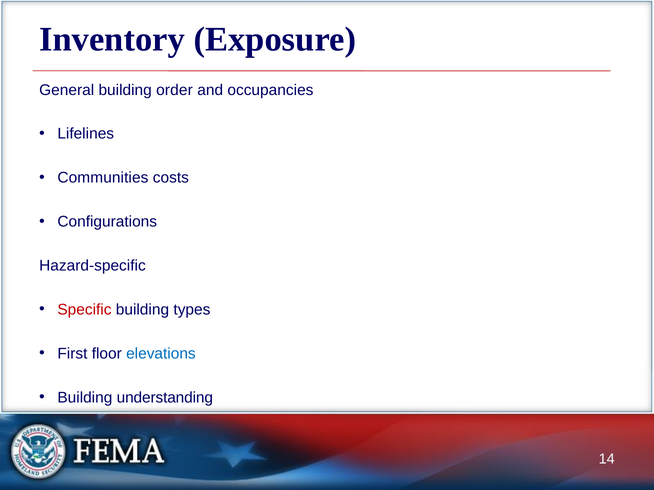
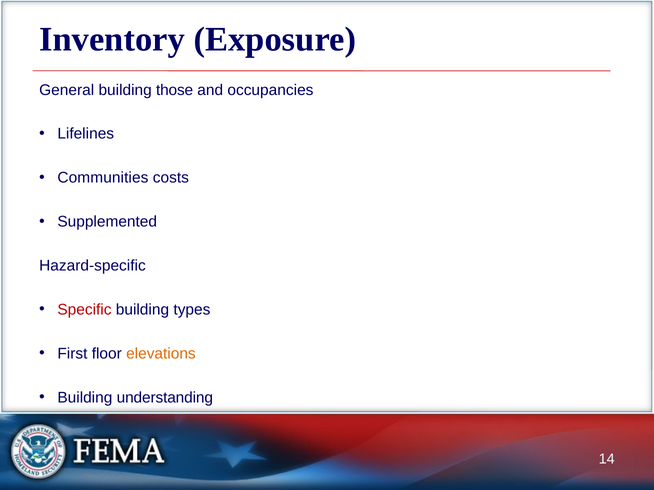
order: order -> those (175, 90)
Configurations: Configurations -> Supplemented (107, 222)
elevations colour: blue -> orange (161, 354)
